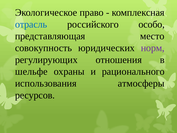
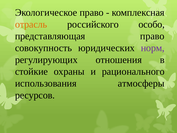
отрасль colour: blue -> orange (31, 24)
представляющая место: место -> право (152, 36)
шельфе: шельфе -> стойкие (31, 71)
